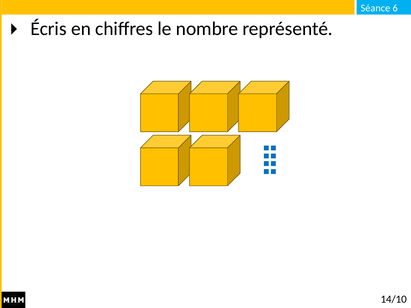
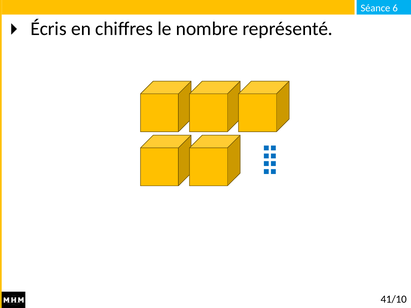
14/10: 14/10 -> 41/10 (394, 300)
